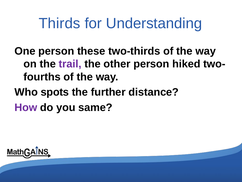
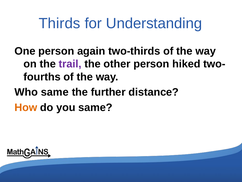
these: these -> again (91, 51)
Who spots: spots -> same (55, 92)
How colour: purple -> orange (26, 107)
